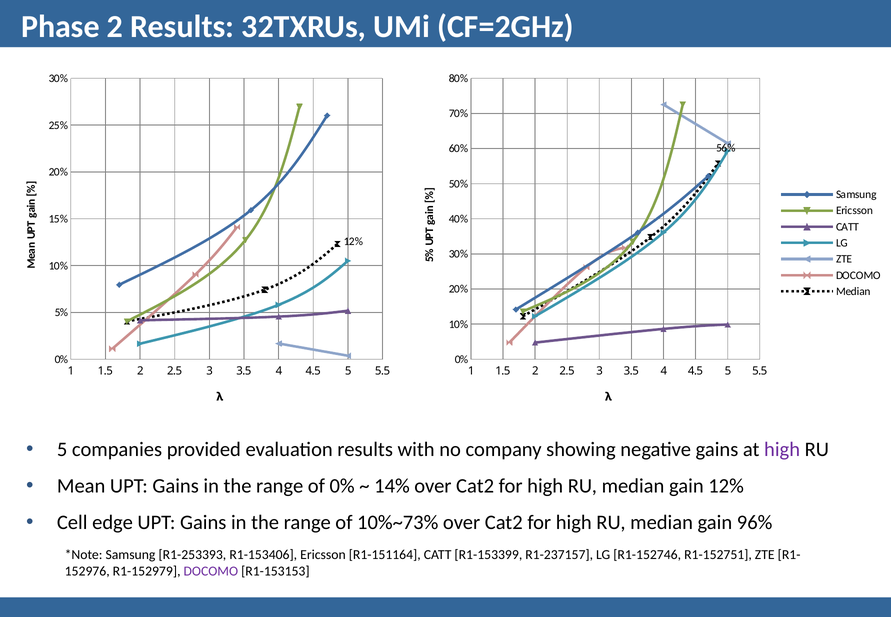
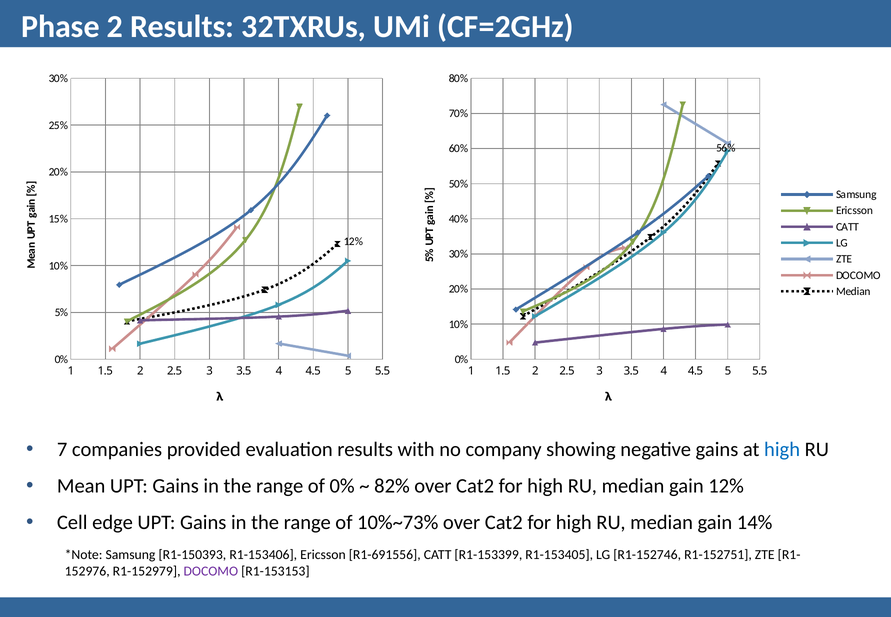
5: 5 -> 7 (62, 449)
high colour: purple -> blue (782, 449)
14%: 14% -> 82% (392, 486)
96%: 96% -> 14% (755, 522)
R1-253393: R1-253393 -> R1-150393 (192, 555)
R1-151164: R1-151164 -> R1-691556 (385, 555)
R1-237157: R1-237157 -> R1-153405 (559, 555)
